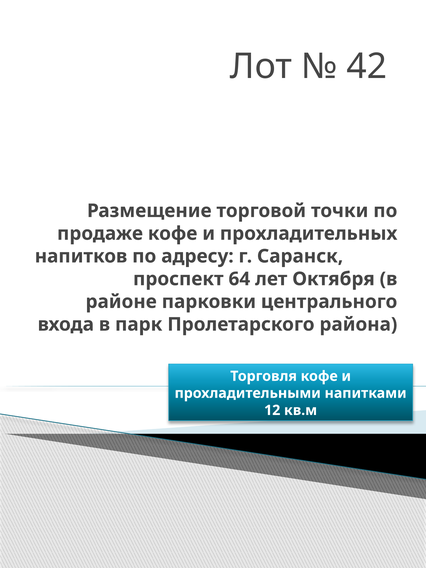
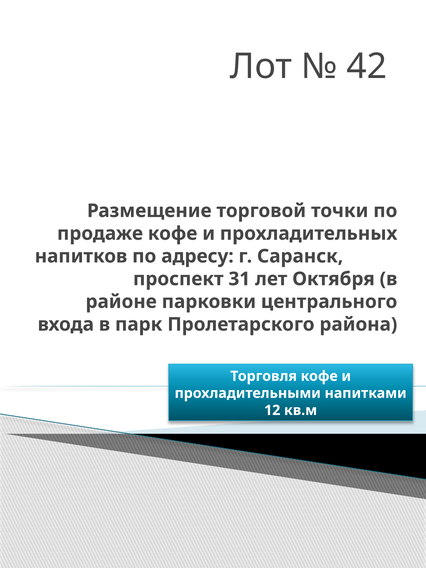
64: 64 -> 31 (239, 279)
